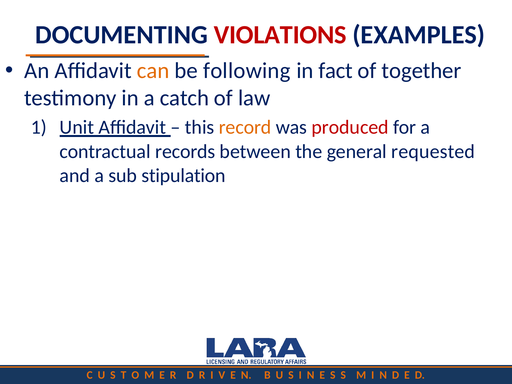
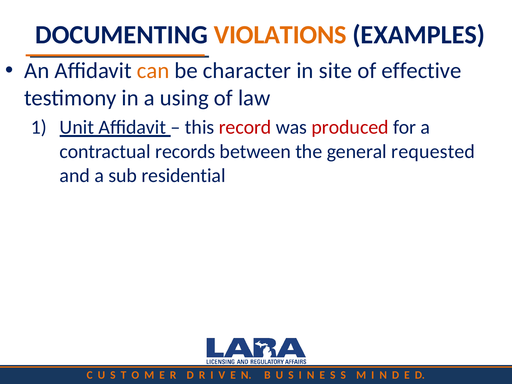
VIOLATIONS colour: red -> orange (280, 35)
following: following -> character (247, 71)
fact: fact -> site (335, 71)
together: together -> effective (422, 71)
catch: catch -> using (184, 98)
record colour: orange -> red (245, 127)
stipulation: stipulation -> residential (184, 176)
